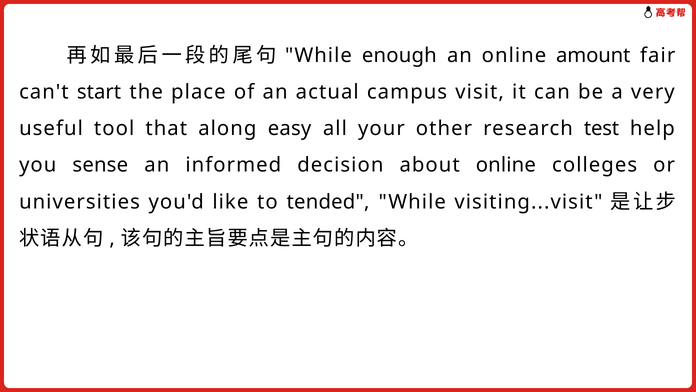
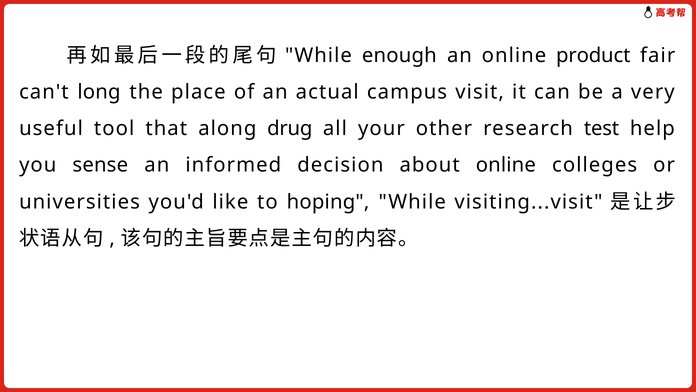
amount: amount -> product (593, 55)
start: start -> long (99, 92)
easy: easy -> drug (290, 129)
tended: tended -> hoping (328, 202)
